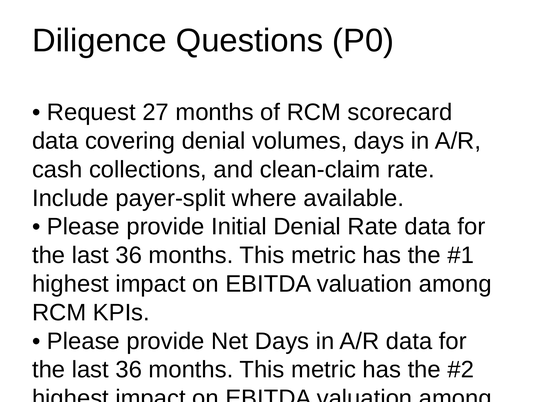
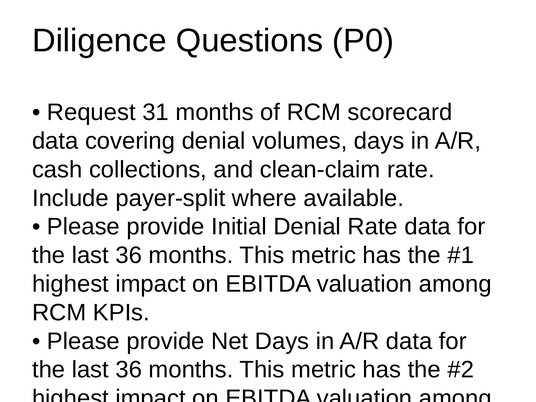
27: 27 -> 31 (156, 112)
